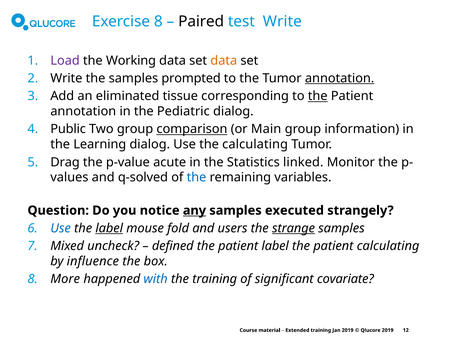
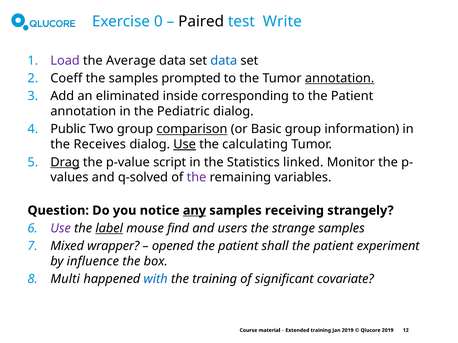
Exercise 8: 8 -> 0 (158, 21)
Working: Working -> Average (131, 61)
data colour: orange -> blue (224, 61)
Write: Write -> Coeff (66, 78)
tissue: tissue -> inside (180, 96)
the underline: present -> none (318, 96)
Main: Main -> Basic (266, 129)
Learning: Learning -> Receives (100, 145)
Use underline: none -> present (185, 145)
Drag underline: none -> present (65, 162)
acute: acute -> script (170, 162)
the colour: blue -> purple (196, 178)
executed: executed -> receiving (294, 211)
Use colour: blue -> purple (61, 229)
fold: fold -> find (178, 229)
strange underline: present -> none (294, 229)
uncheck: uncheck -> wrapper (113, 246)
defined: defined -> opened (173, 246)
patient label: label -> shall (275, 246)
patient calculating: calculating -> experiment (388, 246)
More: More -> Multi (65, 279)
